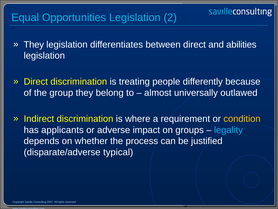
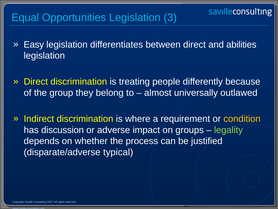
2: 2 -> 3 (170, 17)
They: They -> Easy (34, 44)
applicants: applicants -> discussion (63, 130)
legality colour: light blue -> light green (228, 130)
